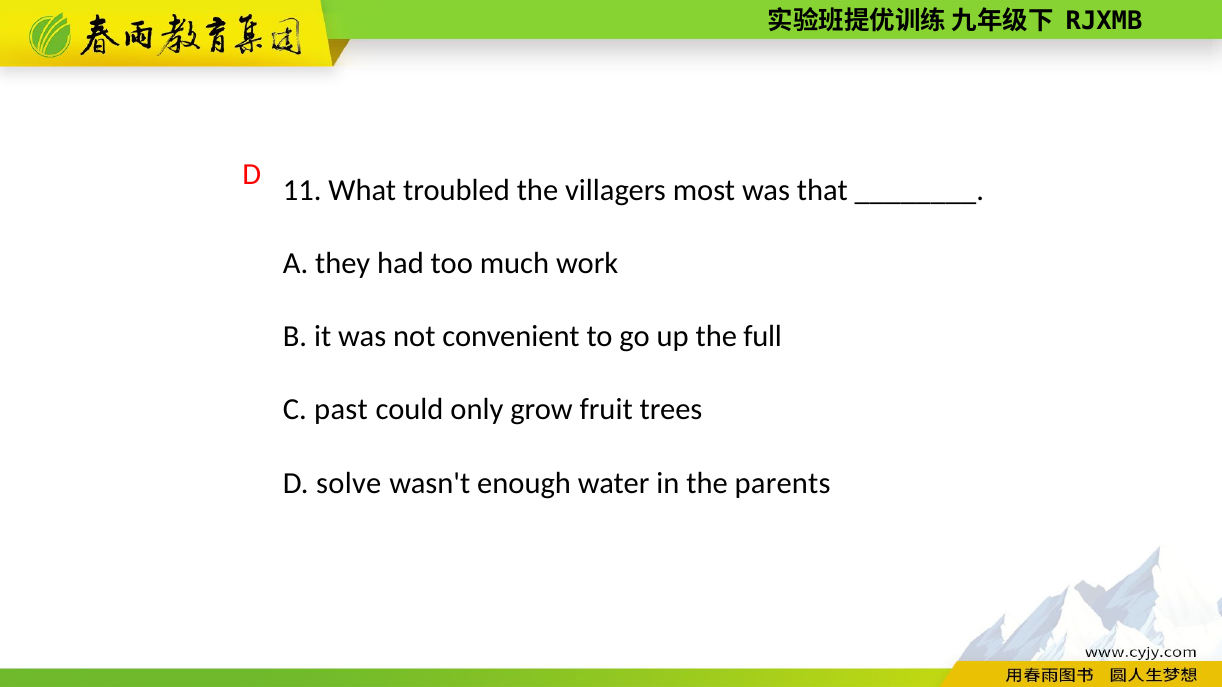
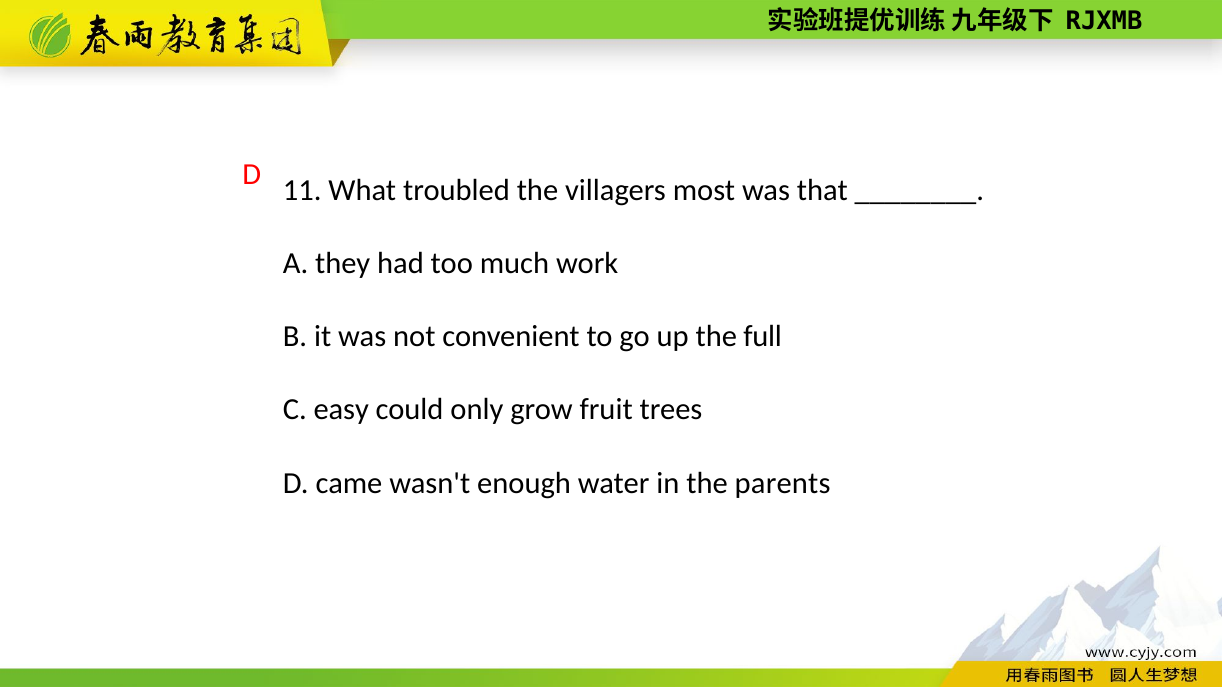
past: past -> easy (341, 410)
solve: solve -> came (349, 483)
